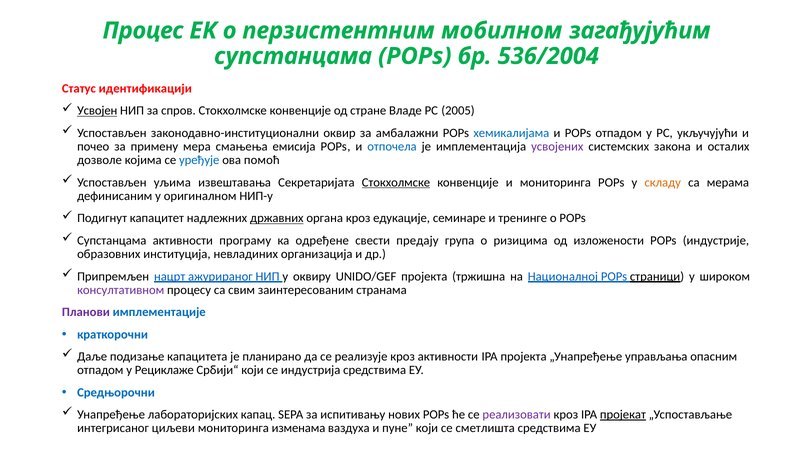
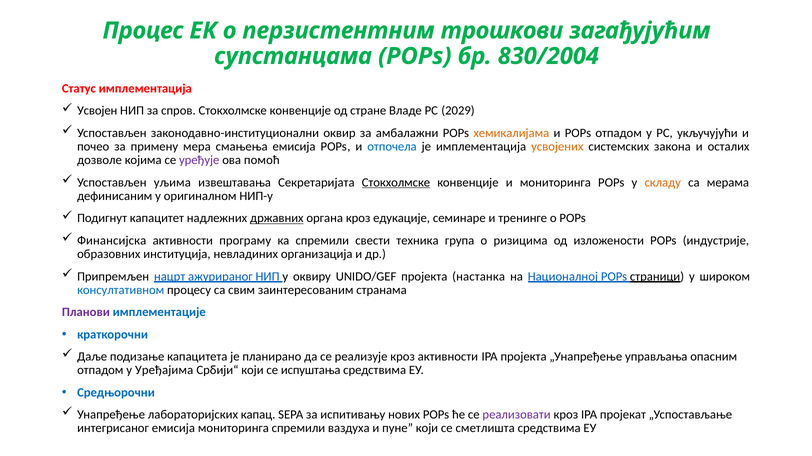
мобилном: мобилном -> трошкови (502, 31)
536/2004: 536/2004 -> 830/2004 (548, 56)
Статус идентификацији: идентификацији -> имплементација (145, 89)
Усвојен underline: present -> none (97, 111)
2005: 2005 -> 2029 (458, 111)
хемикалијама colour: blue -> orange (511, 133)
усвојених colour: purple -> orange (557, 147)
уређује colour: blue -> purple (199, 160)
Супстанцама: Супстанцама -> Финансијска (112, 241)
ка одређене: одређене -> спремили (322, 241)
предају: предају -> техника (417, 241)
тржишна: тржишна -> настанка (479, 277)
консултативном colour: purple -> blue (121, 291)
Рециклаже: Рециклаже -> Уређајима (164, 371)
индустрија: индустрија -> испуштања (311, 371)
пројекат underline: present -> none (623, 415)
интегрисаног циљеви: циљеви -> емисија (173, 429)
мониторинга изменама: изменама -> спремили (298, 429)
